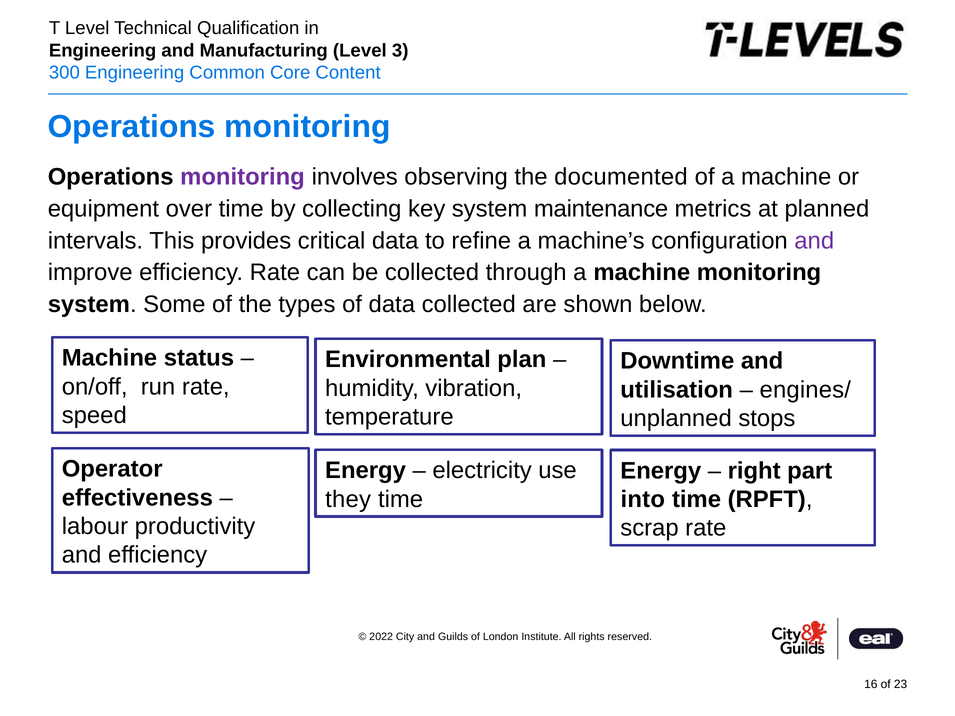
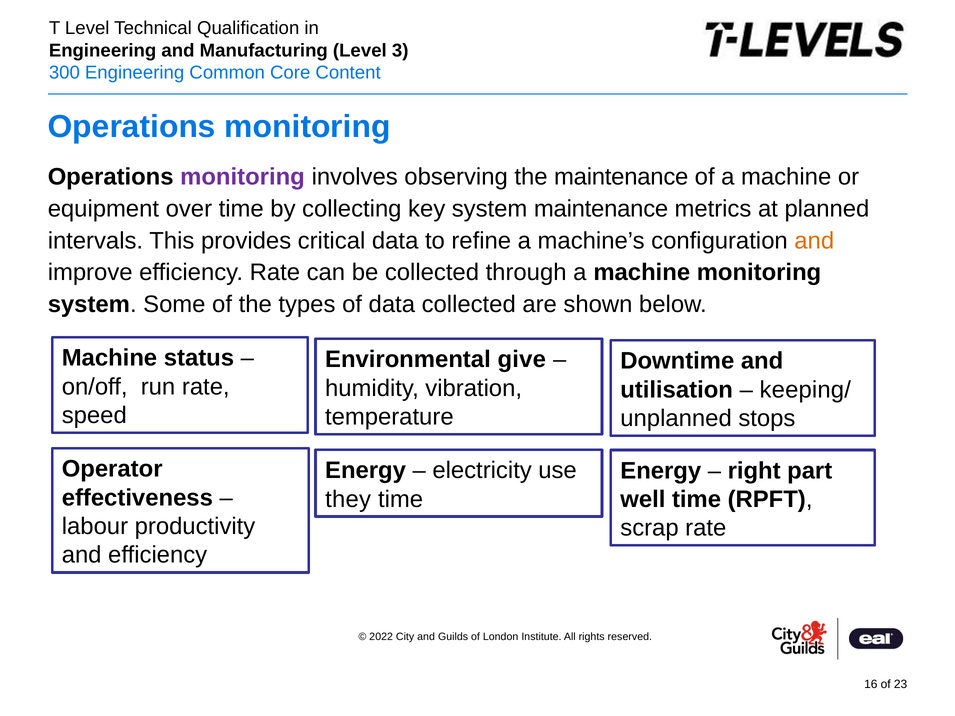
the documented: documented -> maintenance (621, 177)
and colour: purple -> orange (814, 241)
plan: plan -> give (522, 360)
engines/: engines/ -> keeping/ (805, 390)
into: into -> well (643, 500)
